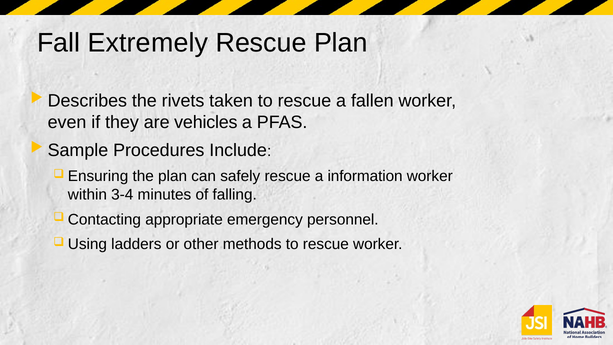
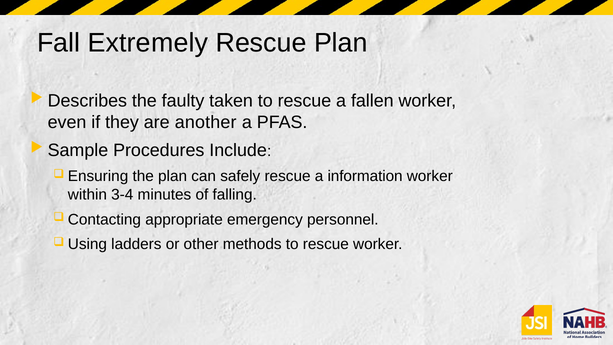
rivets: rivets -> faulty (183, 101)
vehicles: vehicles -> another (206, 122)
